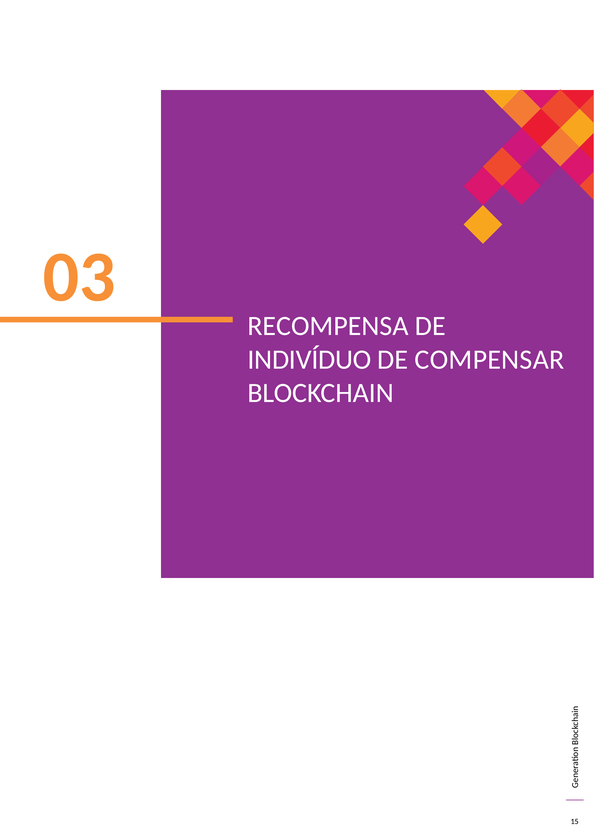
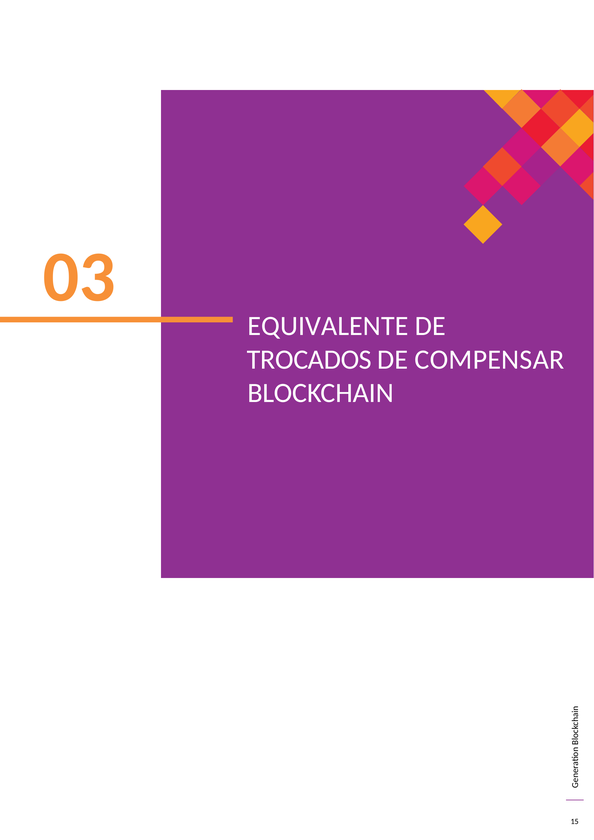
RECOMPENSA: RECOMPENSA -> EQUIVALENTE (328, 326)
INDIVÍDUO: INDIVÍDUO -> TROCADOS (309, 360)
